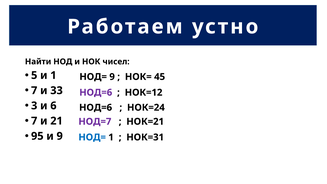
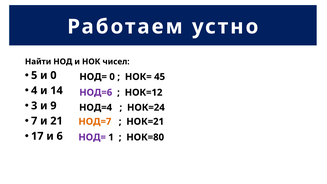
и 1: 1 -> 0 (53, 75)
НОД= 9: 9 -> 0 (112, 77)
7: 7 -> 4 (34, 90)
33: 33 -> 14 (57, 90)
6: 6 -> 9 (53, 106)
НОД=6: НОД=6 -> НОД=4 (96, 107)
НОД=7 colour: purple -> orange (95, 122)
95: 95 -> 17 (37, 136)
и 9: 9 -> 6 (60, 136)
НОД= colour: blue -> purple (92, 137)
НОК=31: НОК=31 -> НОК=80 (145, 137)
